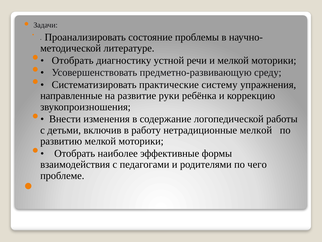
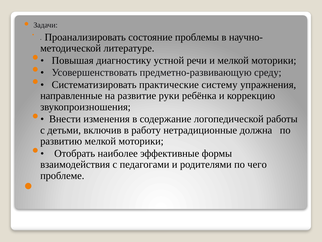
Отобрать: Отобрать -> Повышая (73, 60)
нетрадиционные мелкой: мелкой -> должна (256, 130)
